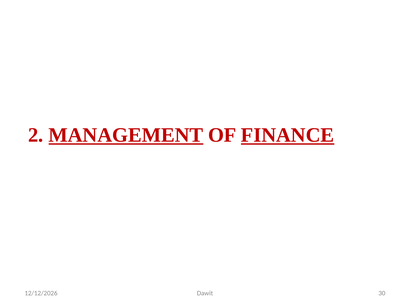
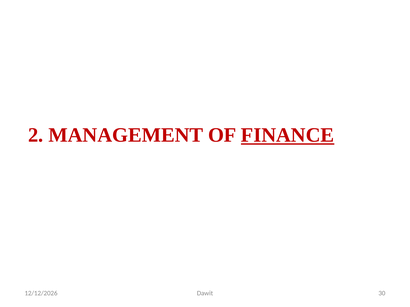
MANAGEMENT underline: present -> none (126, 135)
